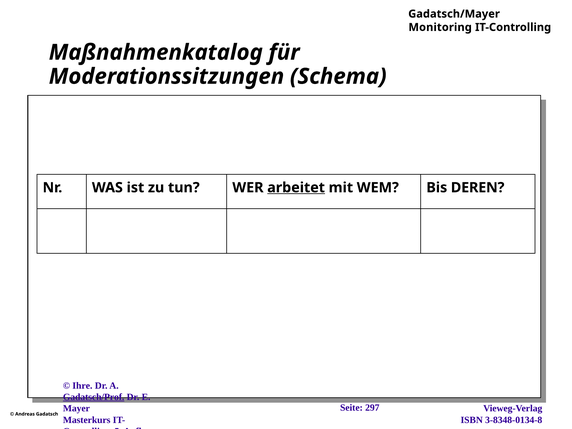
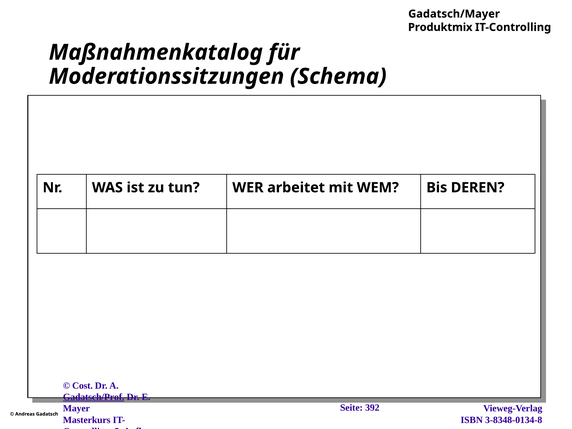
Monitoring: Monitoring -> Produktmix (440, 27)
arbeitet underline: present -> none (296, 188)
Ihre: Ihre -> Cost (82, 386)
297: 297 -> 392 (372, 408)
